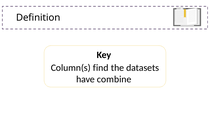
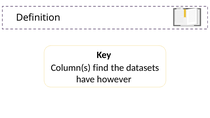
combine: combine -> however (114, 79)
